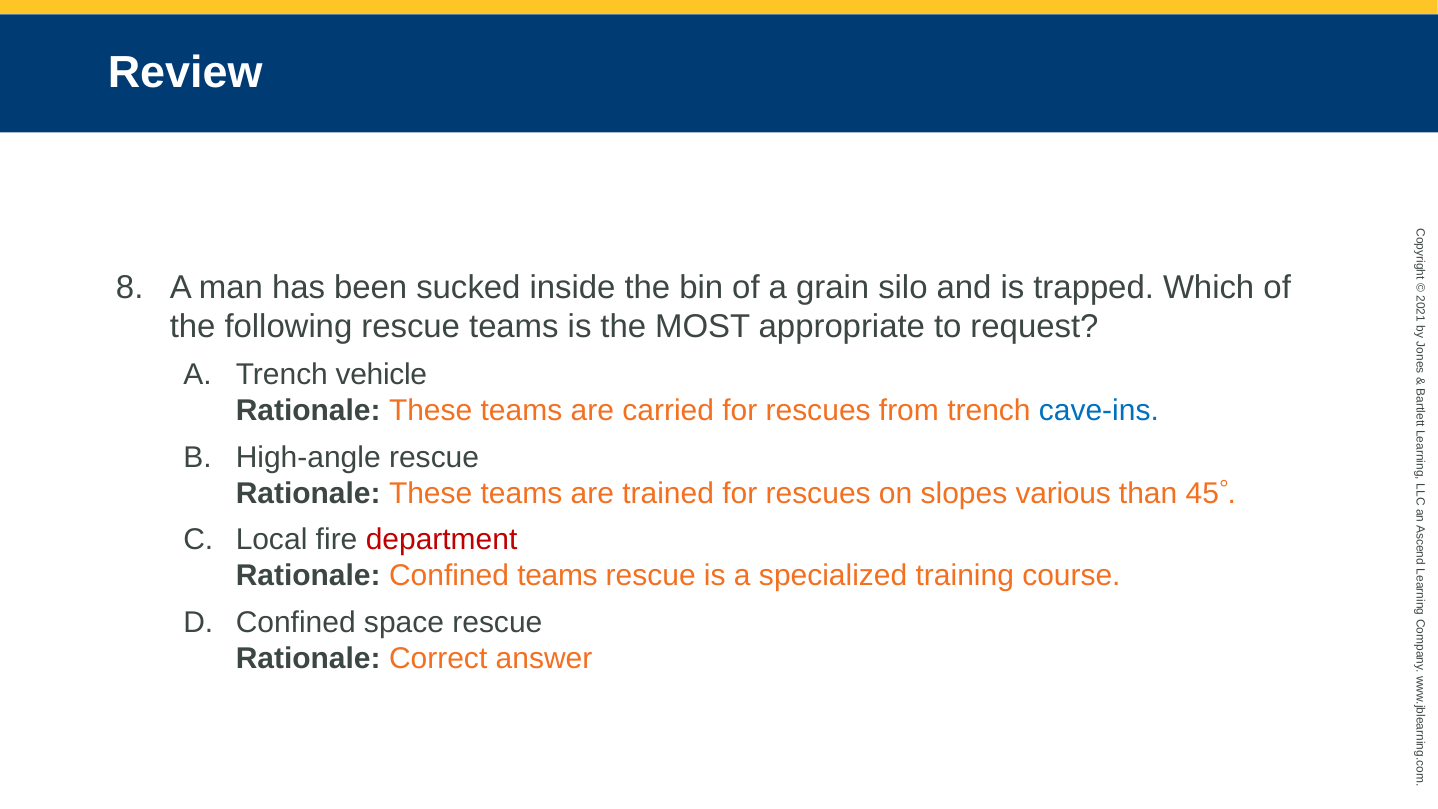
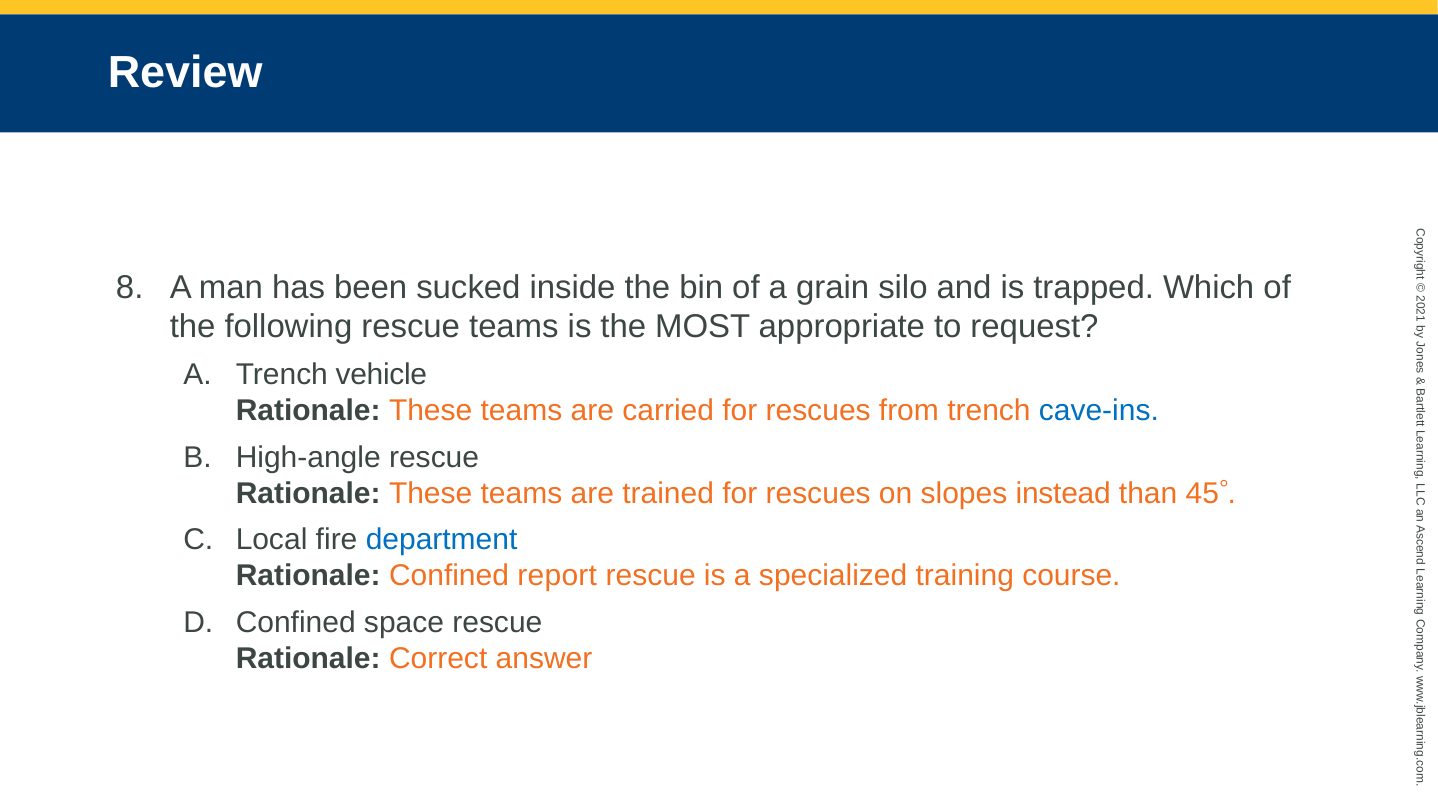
various: various -> instead (1063, 493)
department colour: red -> blue (442, 540)
Confined teams: teams -> report (557, 576)
